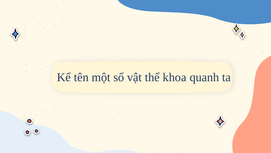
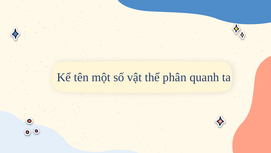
khoa: khoa -> phân (175, 77)
